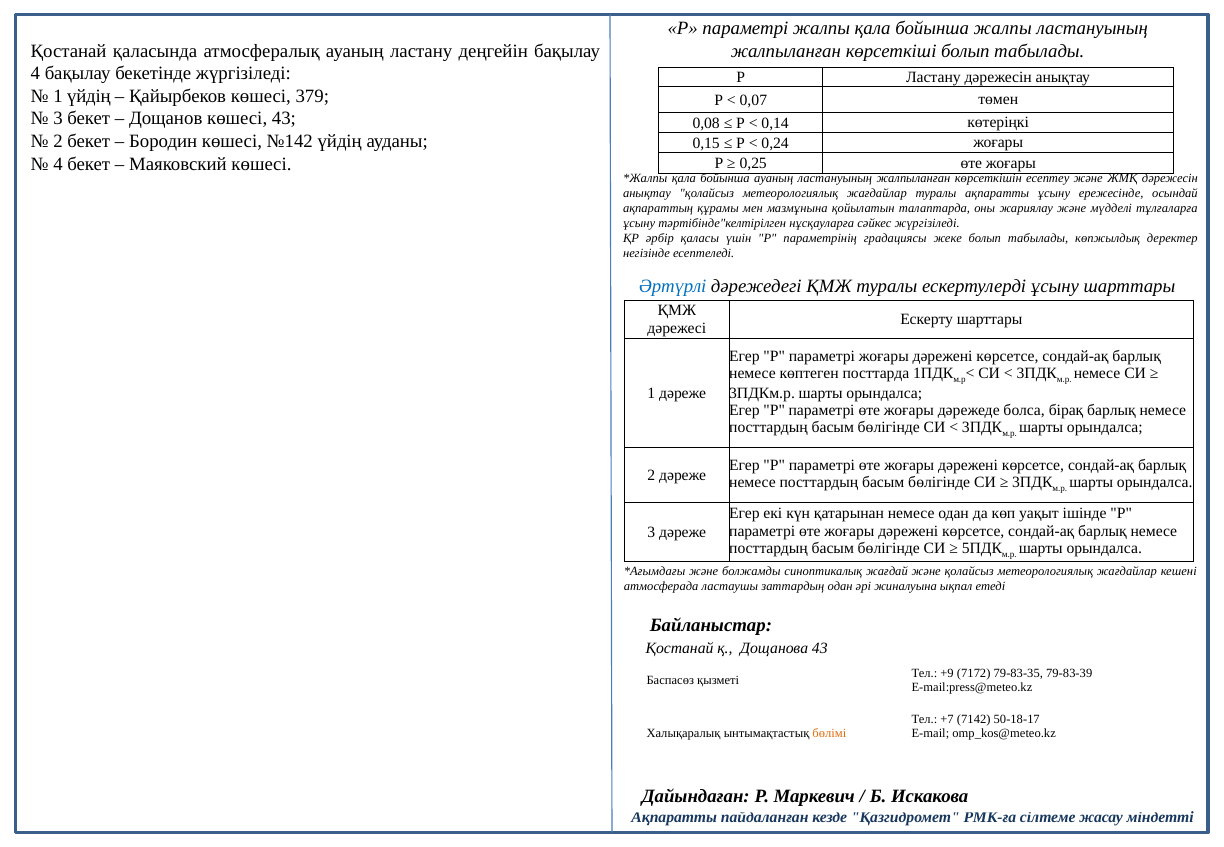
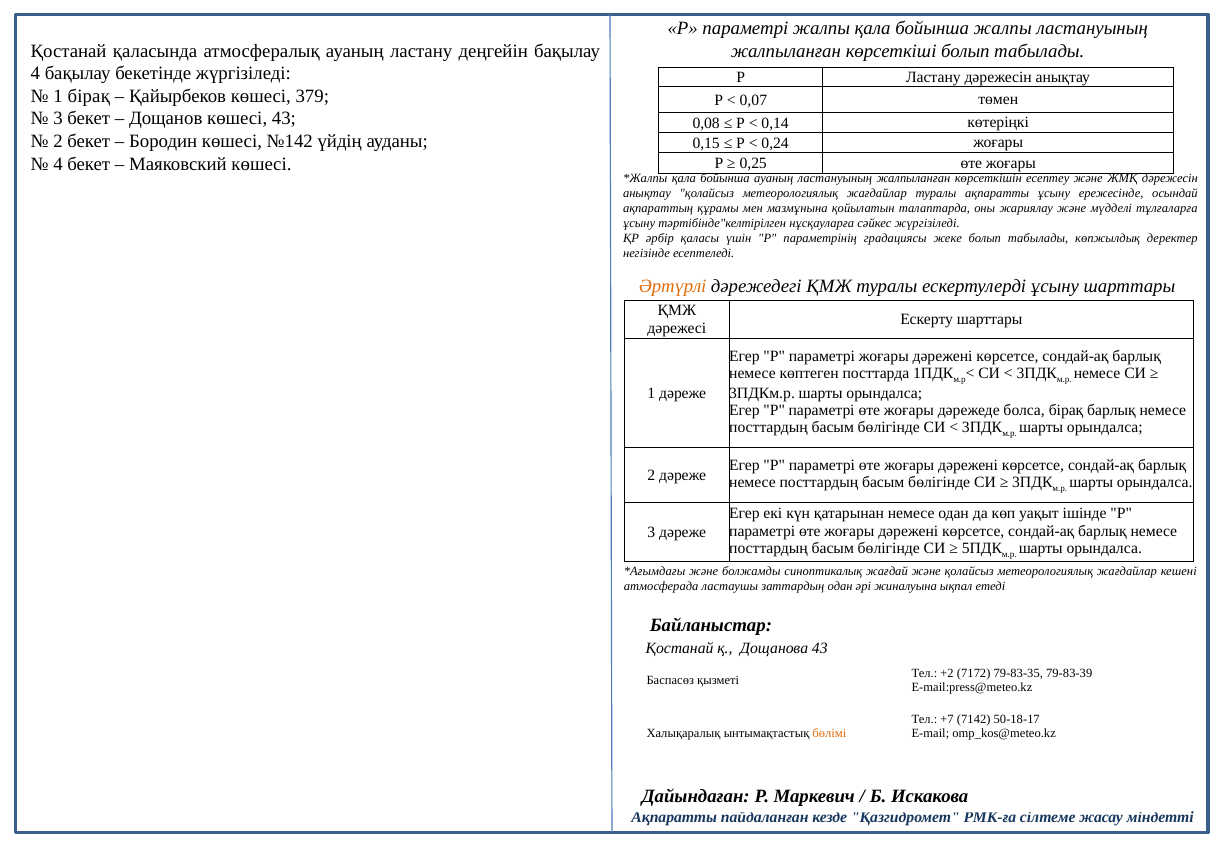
1 үйдің: үйдің -> бірақ (89, 96)
Әртүрлі colour: blue -> orange (673, 286)
+9: +9 -> +2 (947, 674)
